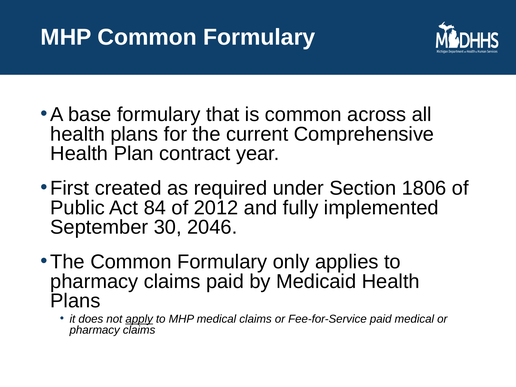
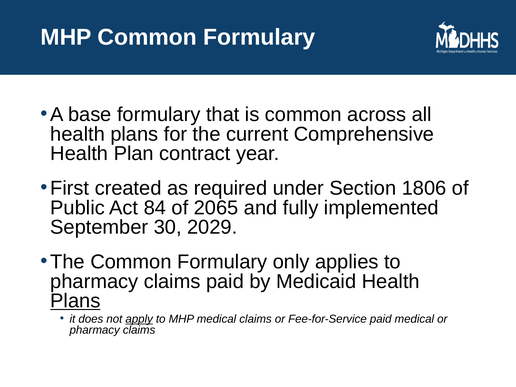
2012: 2012 -> 2065 (216, 208)
2046: 2046 -> 2029 (212, 227)
Plans underline: none -> present (75, 301)
